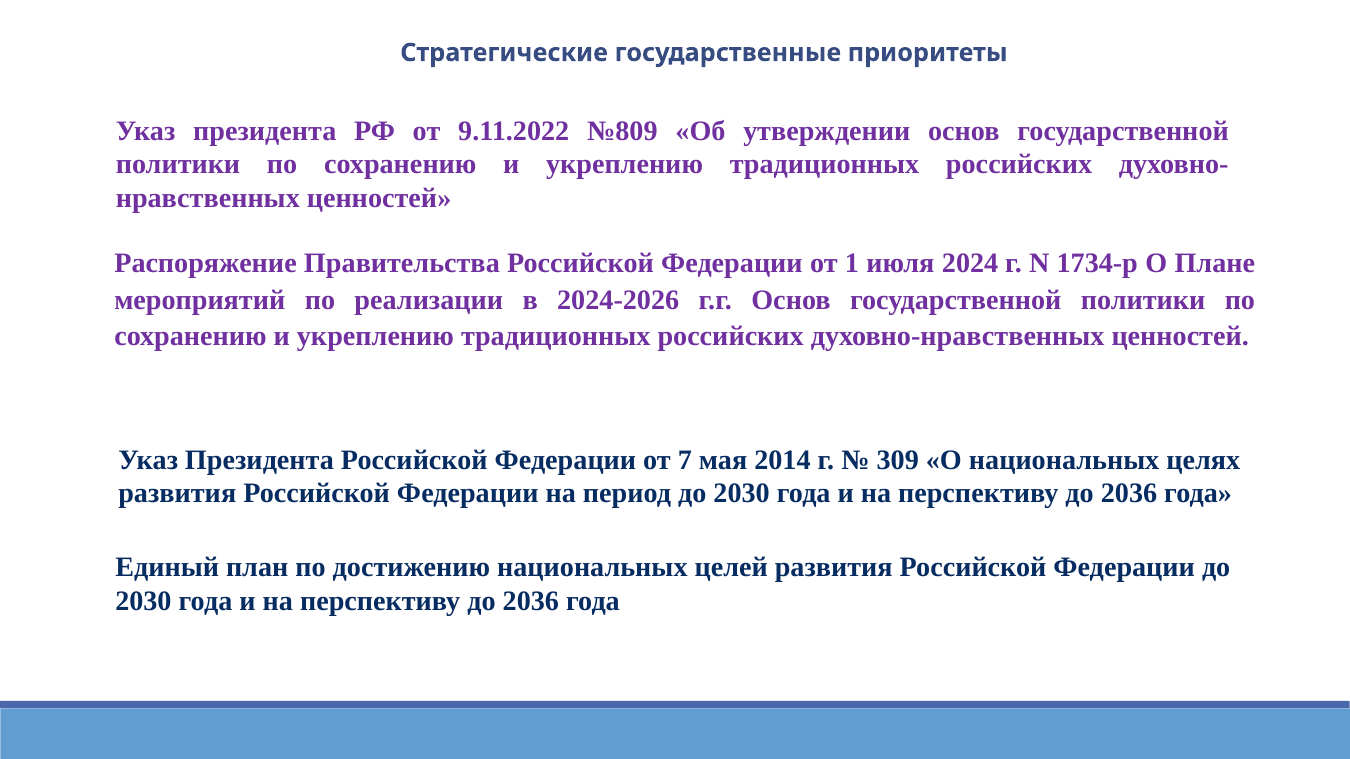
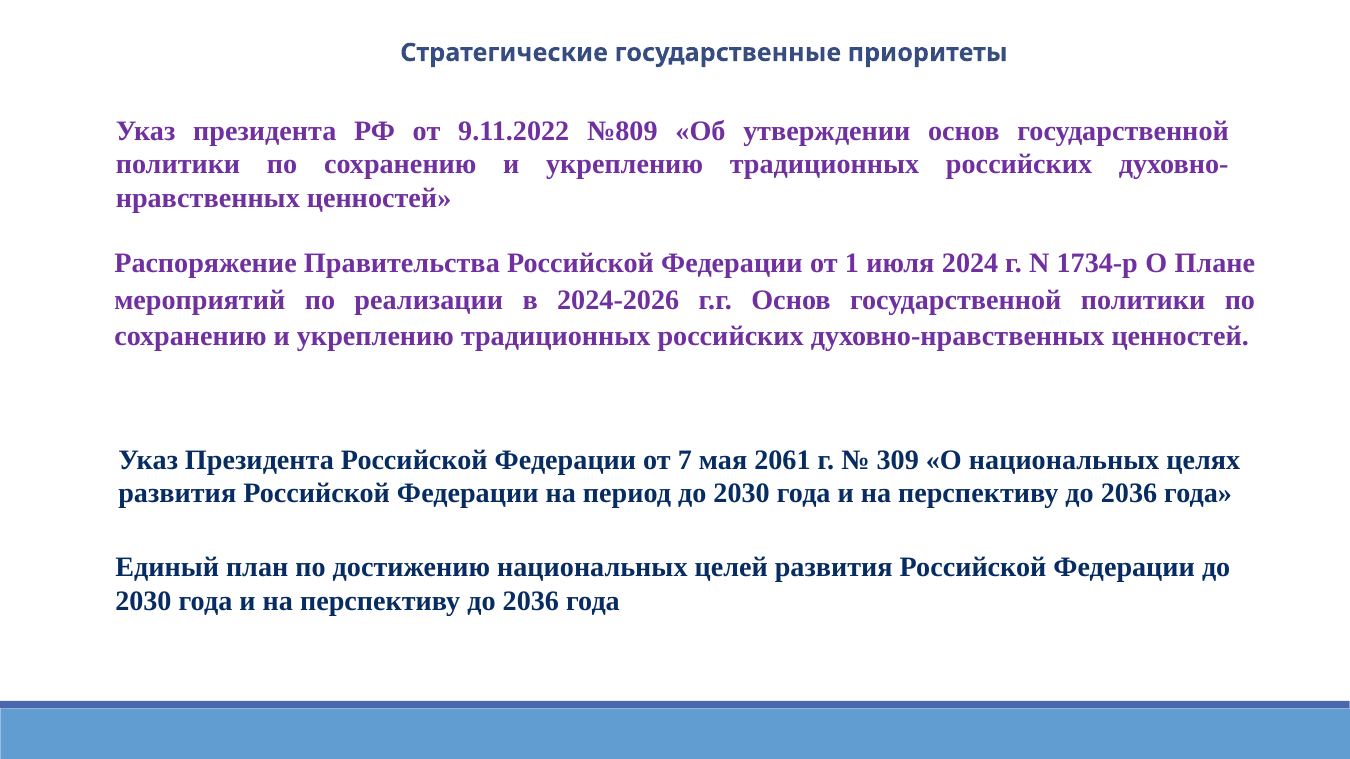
2014: 2014 -> 2061 (782, 460)
